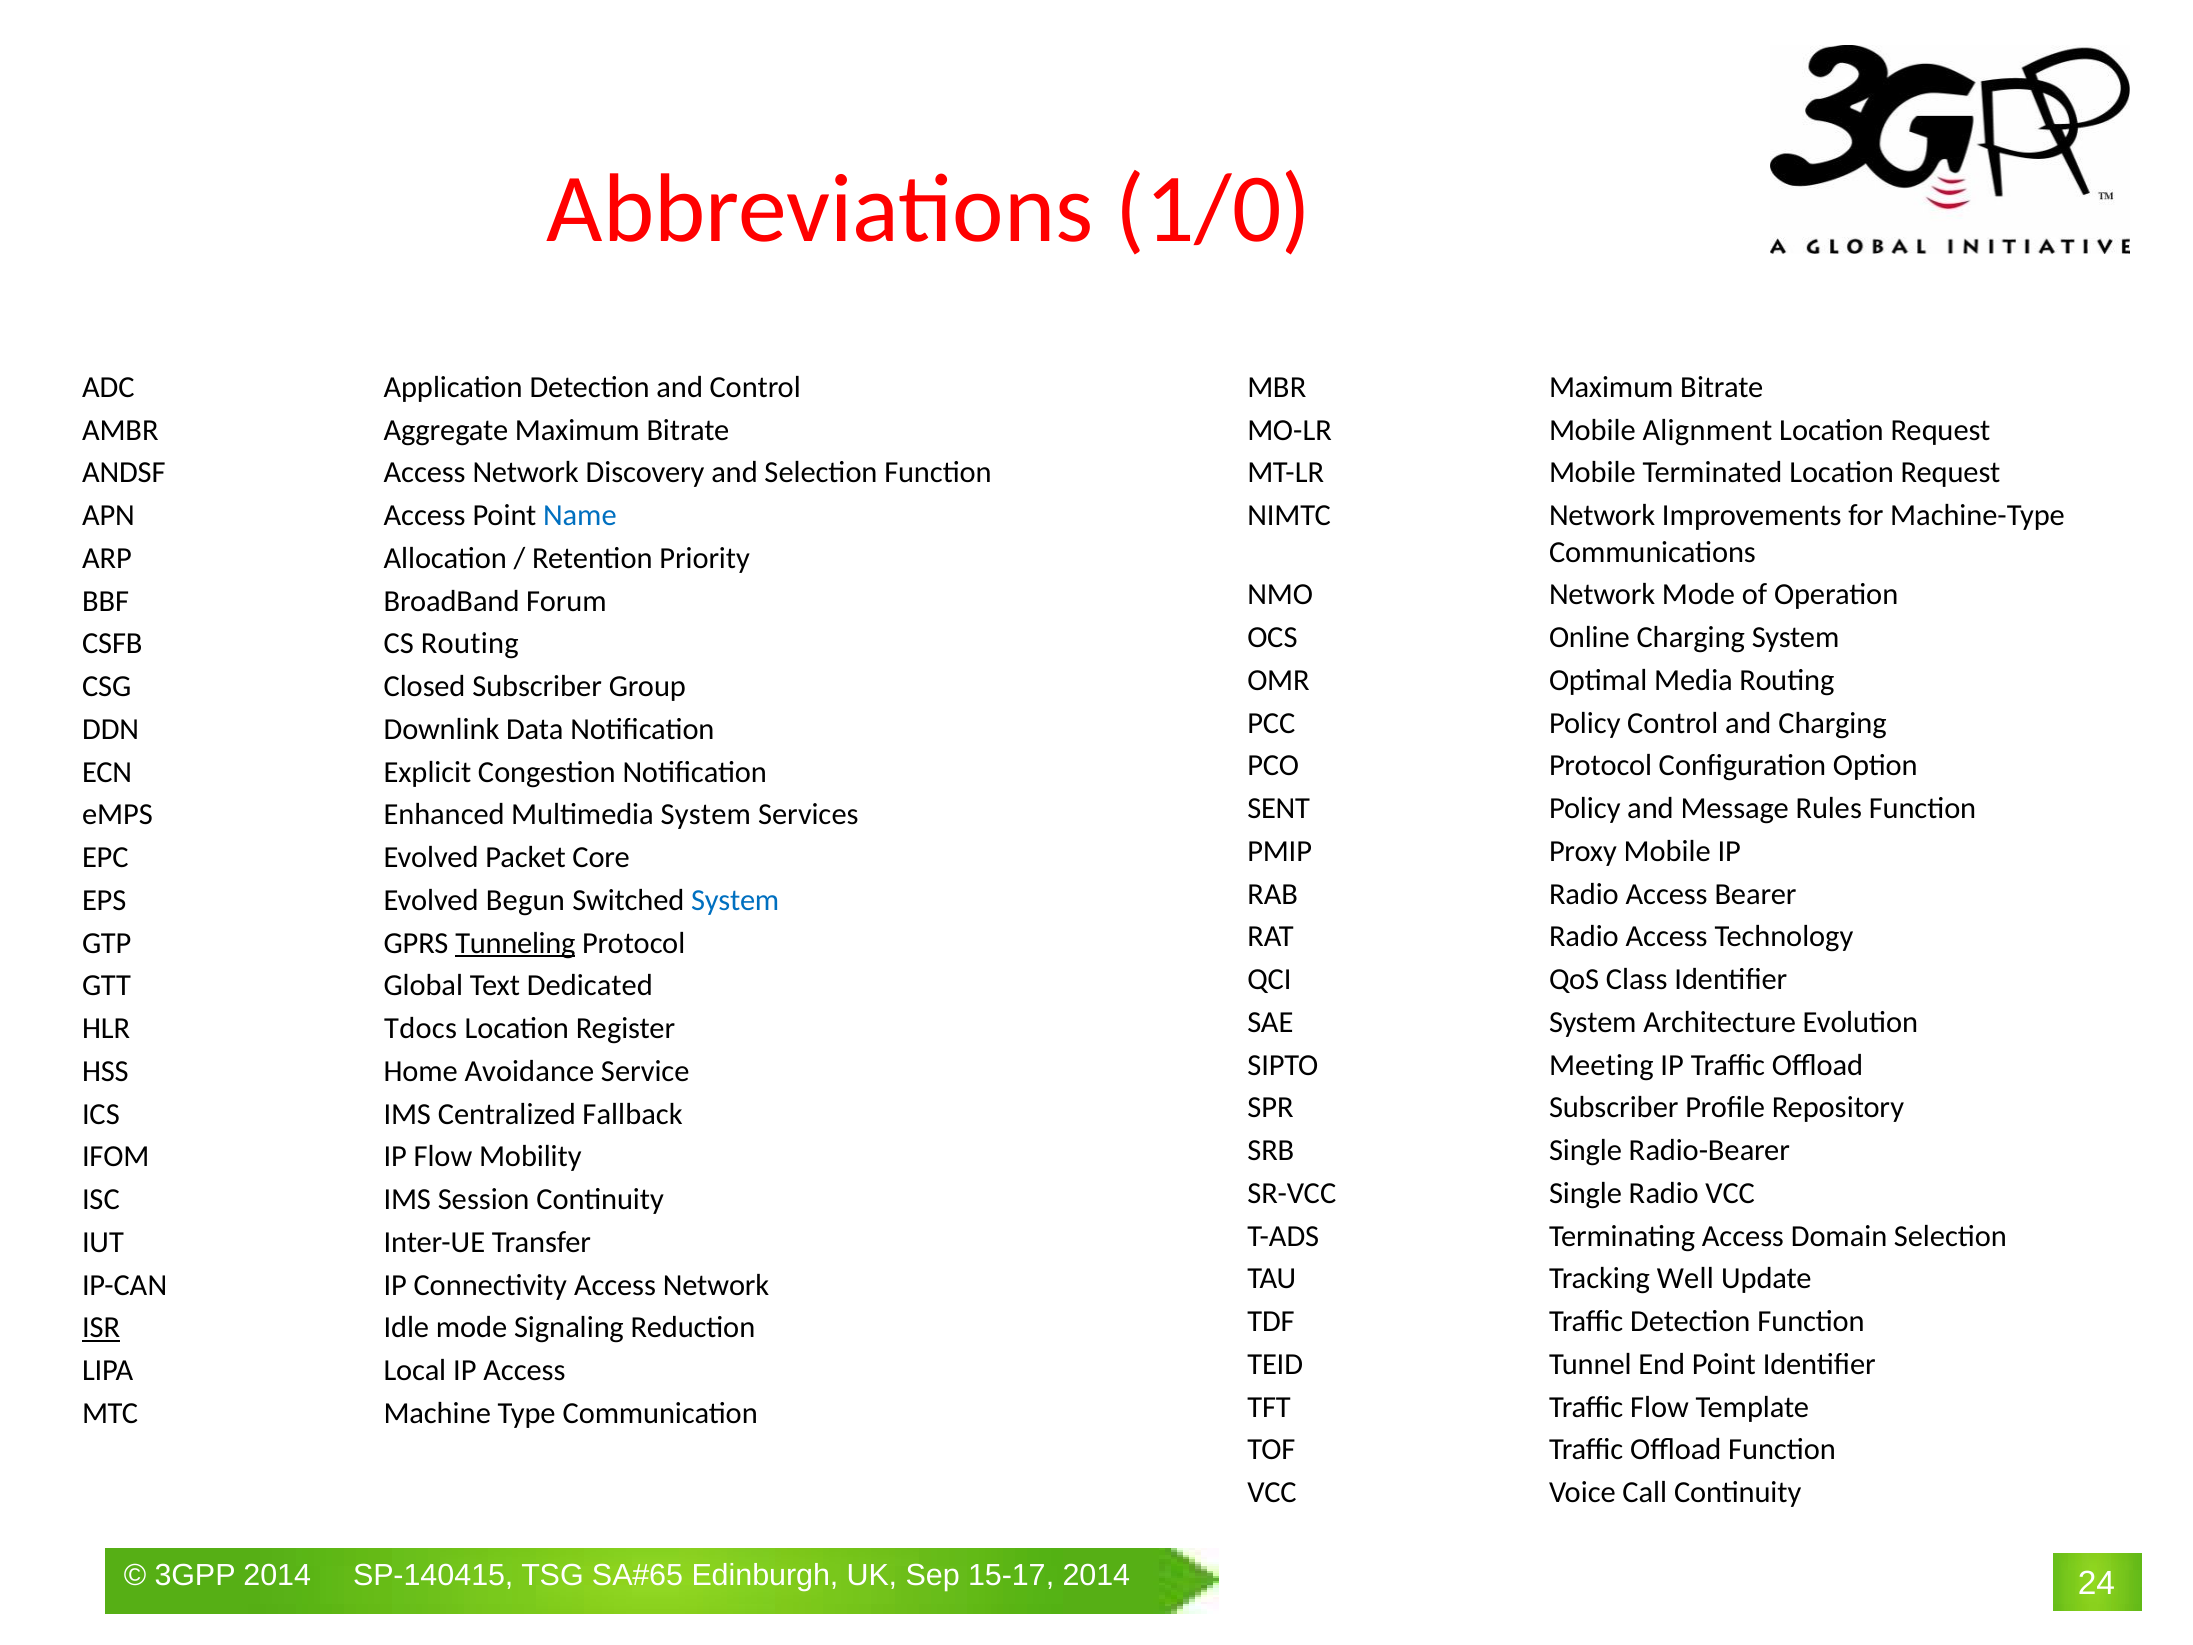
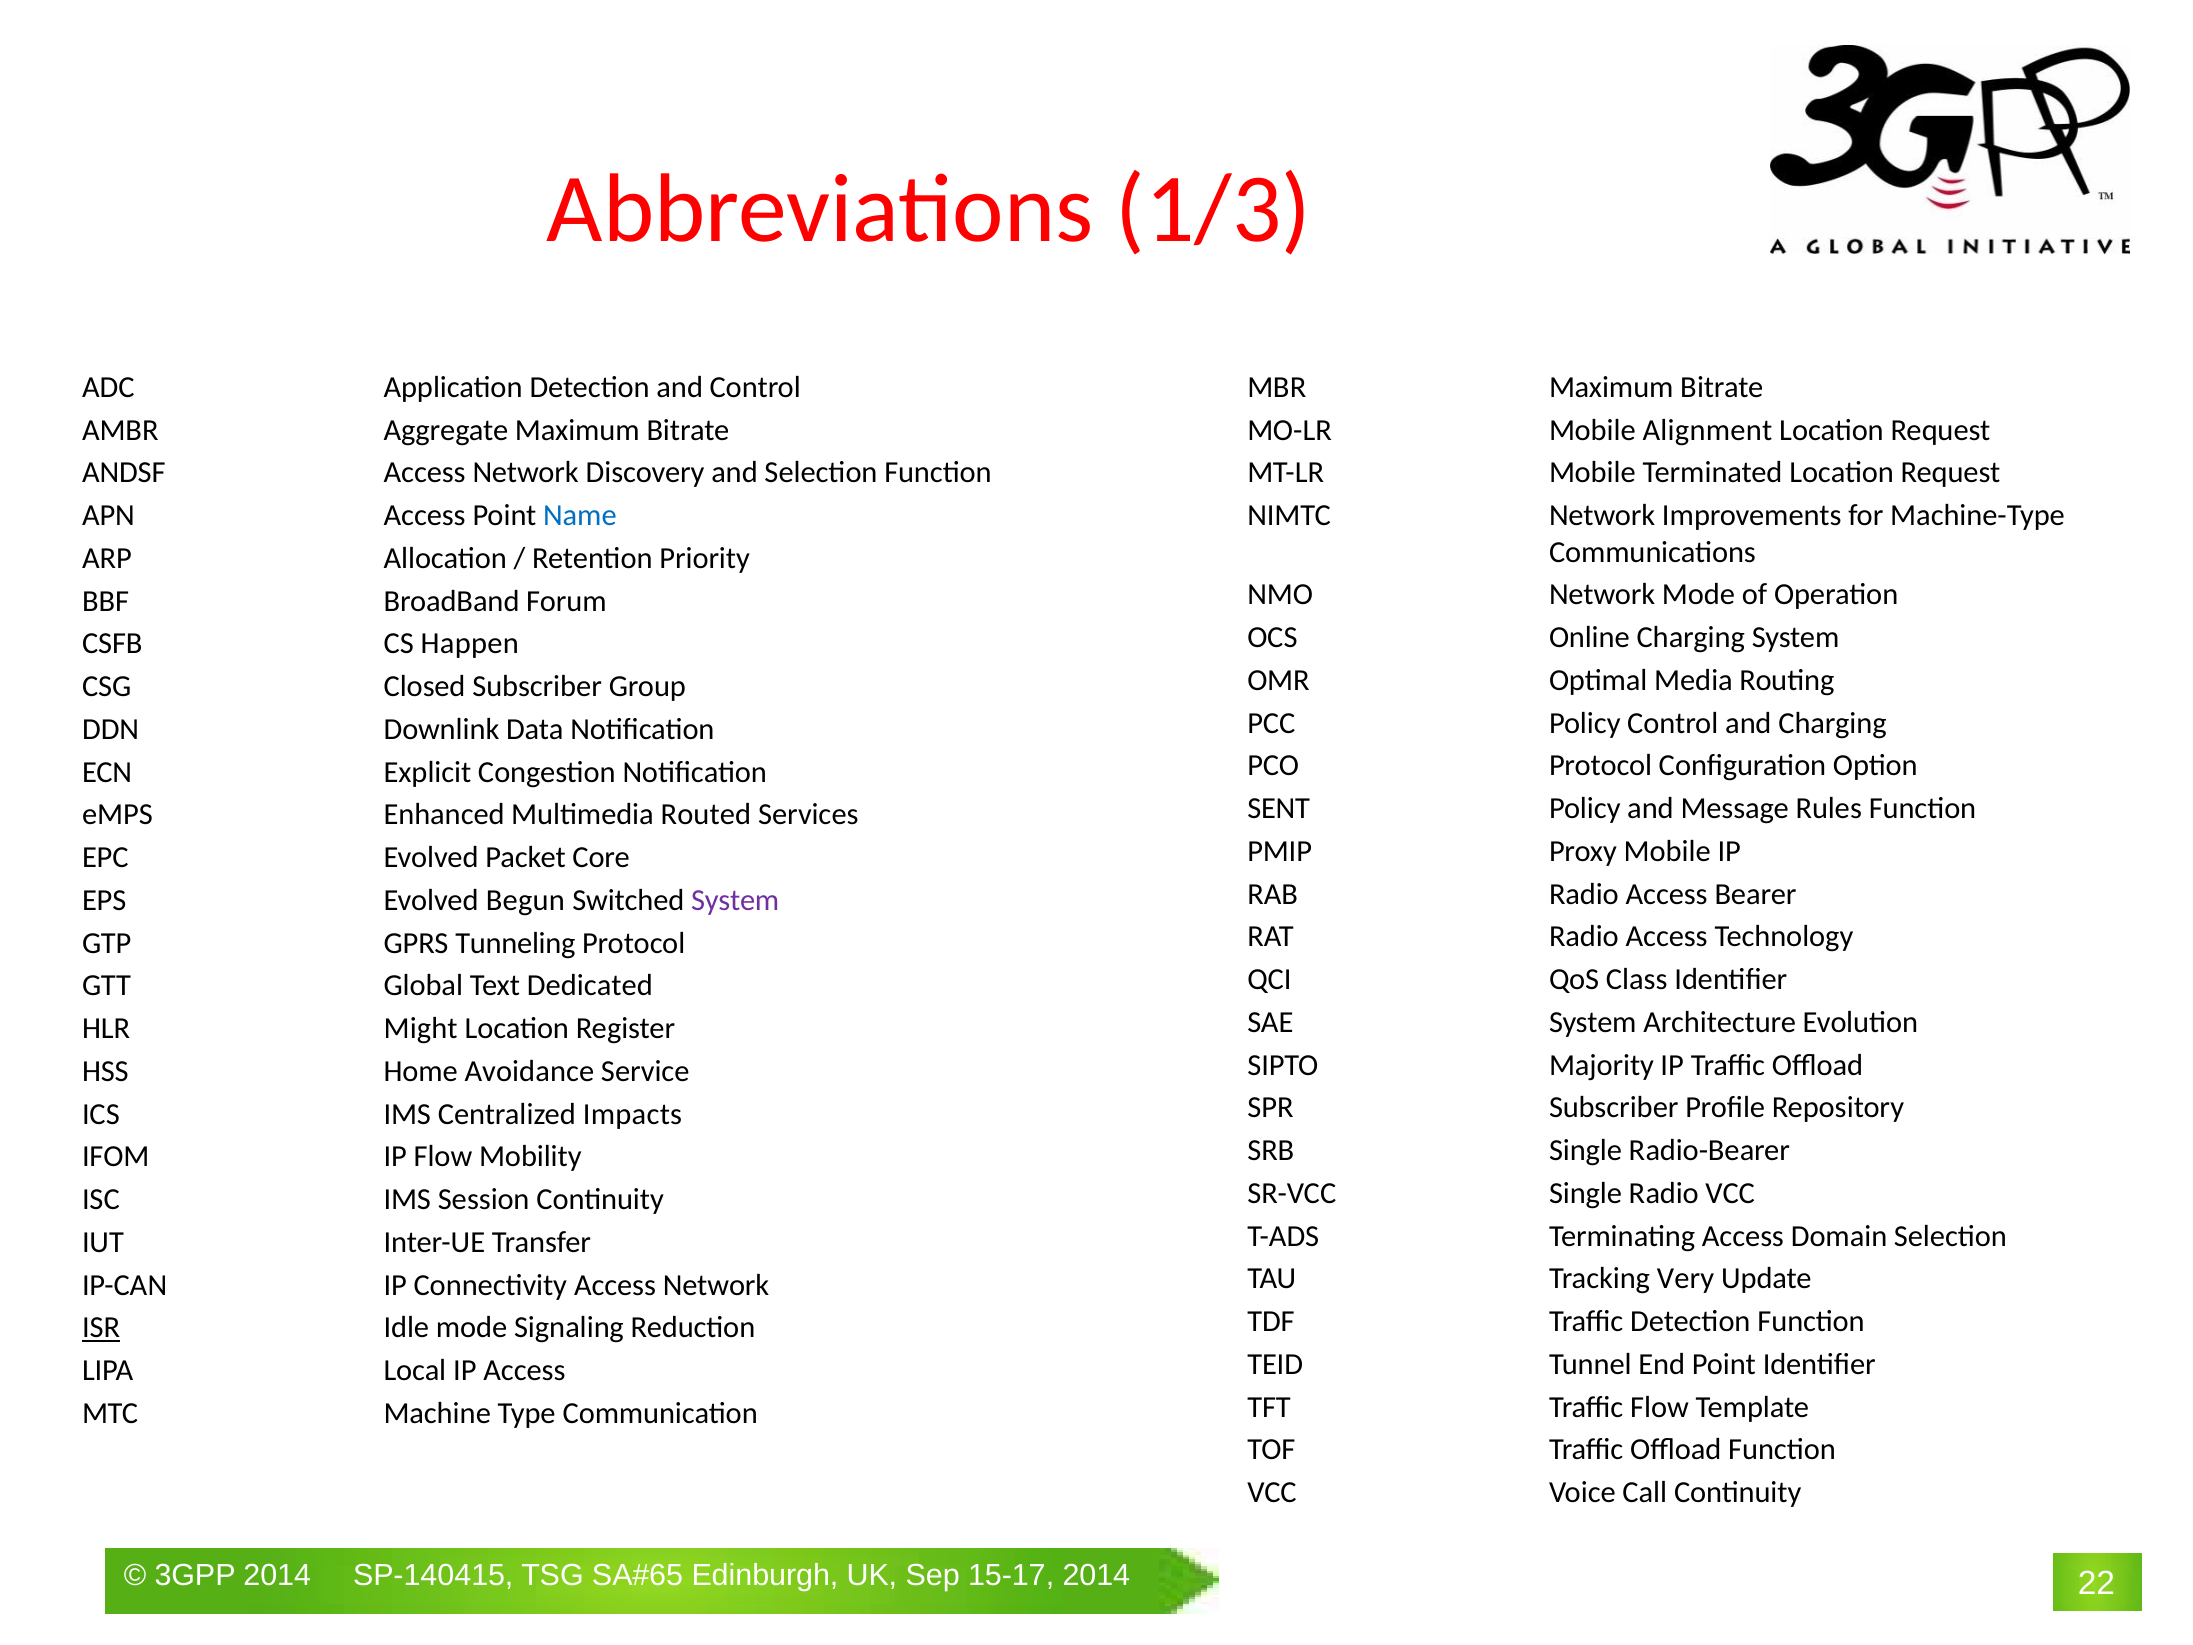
1/0: 1/0 -> 1/3 (1213, 210)
CS Routing: Routing -> Happen (470, 644)
Multimedia System: System -> Routed (706, 815)
System colour: blue -> purple (735, 900)
Tunneling underline: present -> none (515, 943)
Tdocs: Tdocs -> Might (421, 1028)
Meeting: Meeting -> Majority (1601, 1065)
Fallback: Fallback -> Impacts (632, 1114)
Well: Well -> Very (1685, 1279)
24: 24 -> 22 (2096, 1584)
